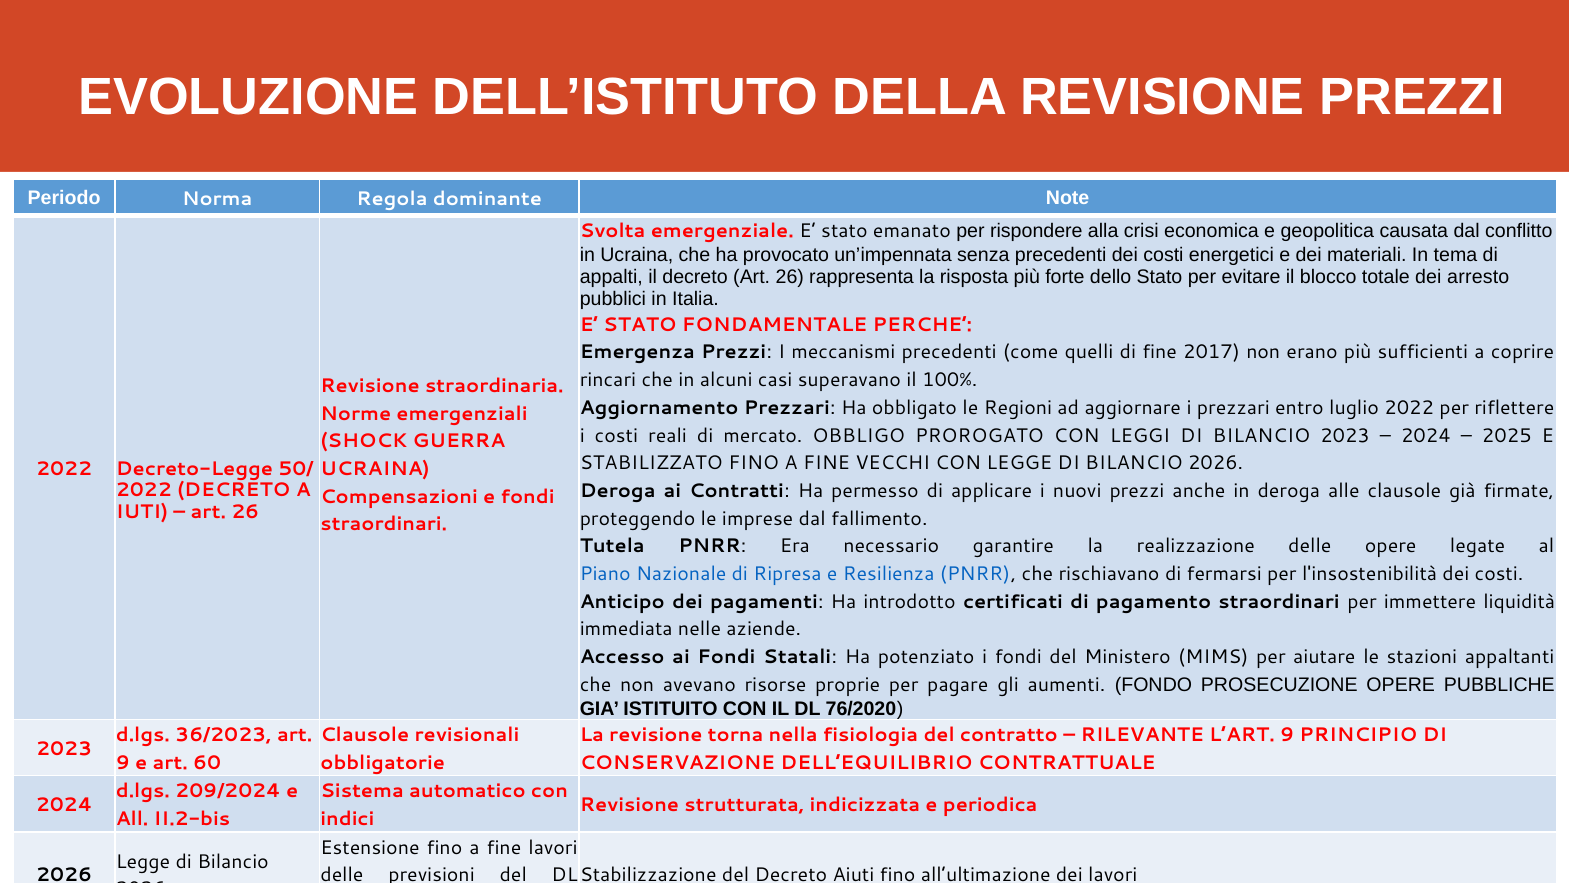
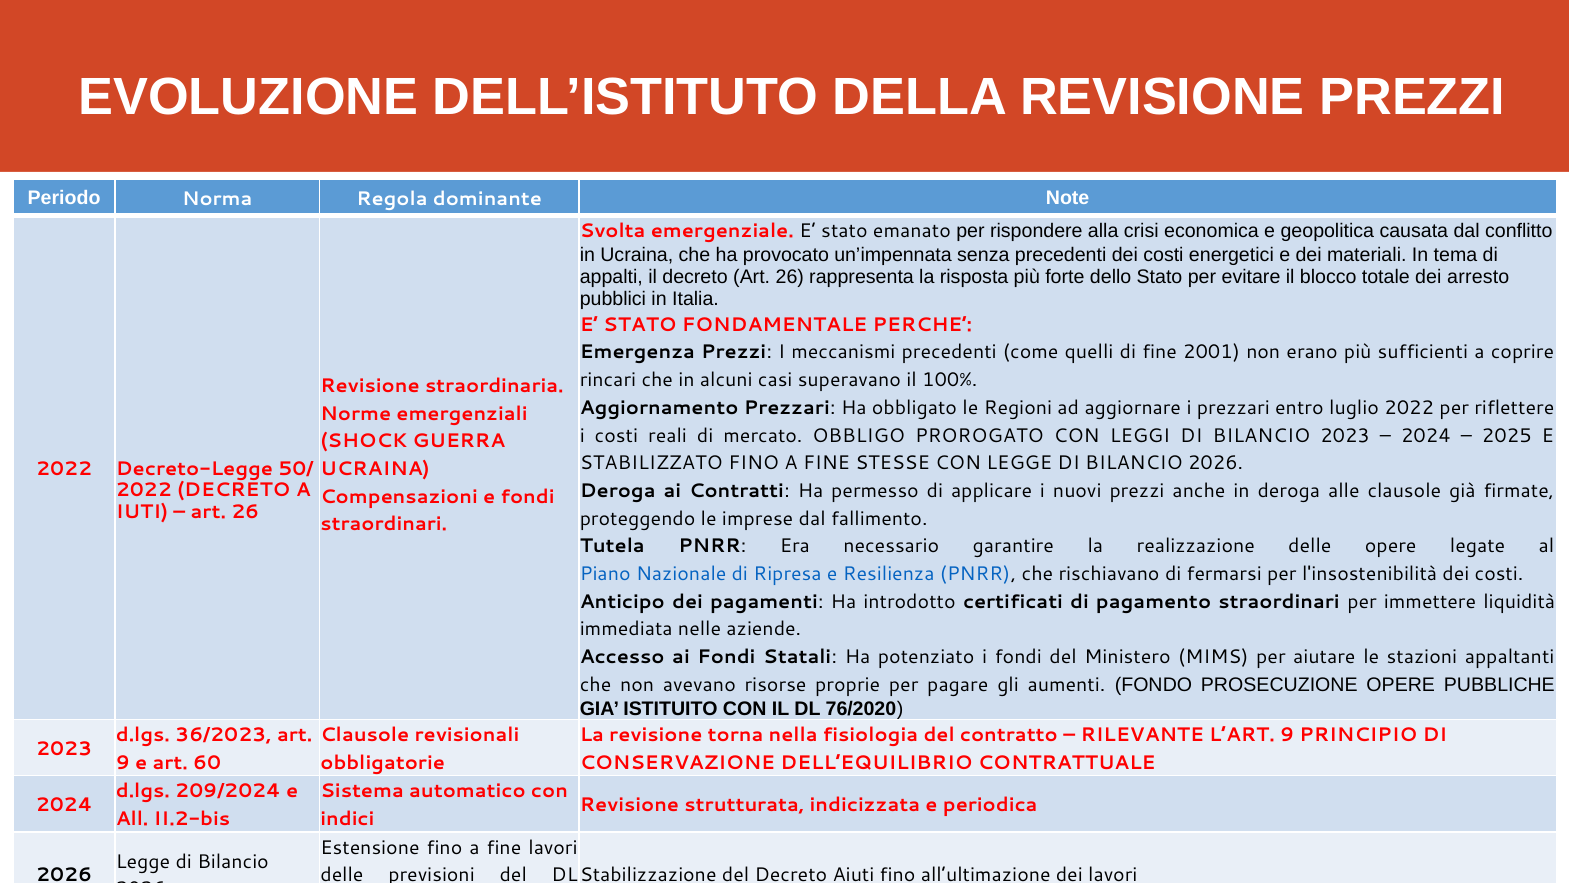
2017: 2017 -> 2001 (1212, 352)
VECCHI: VECCHI -> STESSE (893, 463)
